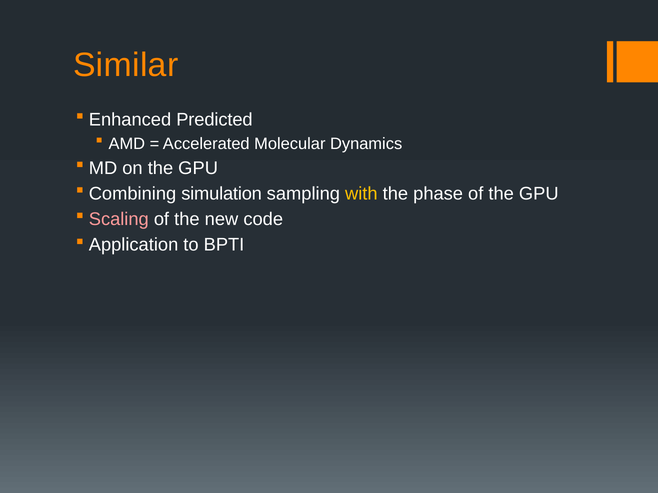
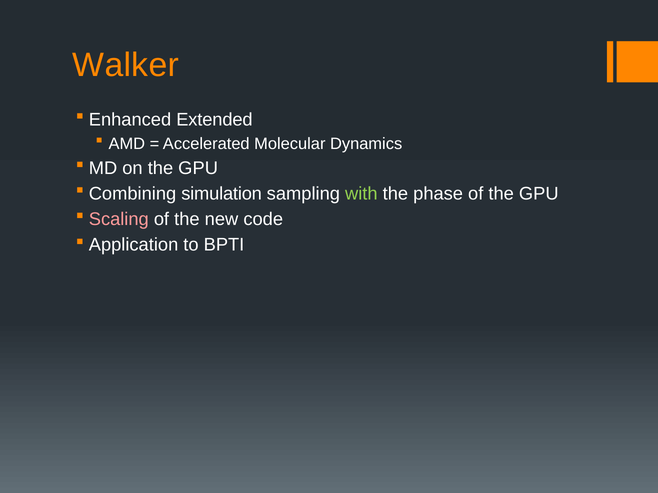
Similar: Similar -> Walker (126, 65)
Predicted: Predicted -> Extended (214, 120)
with colour: yellow -> light green (361, 194)
